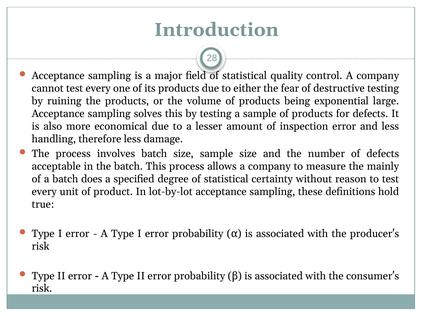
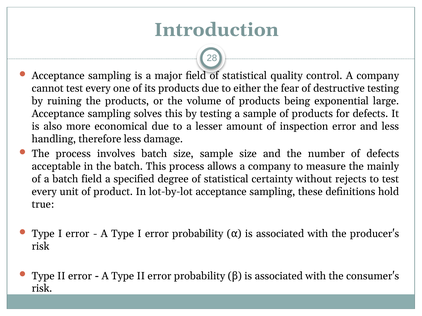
batch does: does -> field (92, 179)
reason: reason -> rejects (351, 179)
